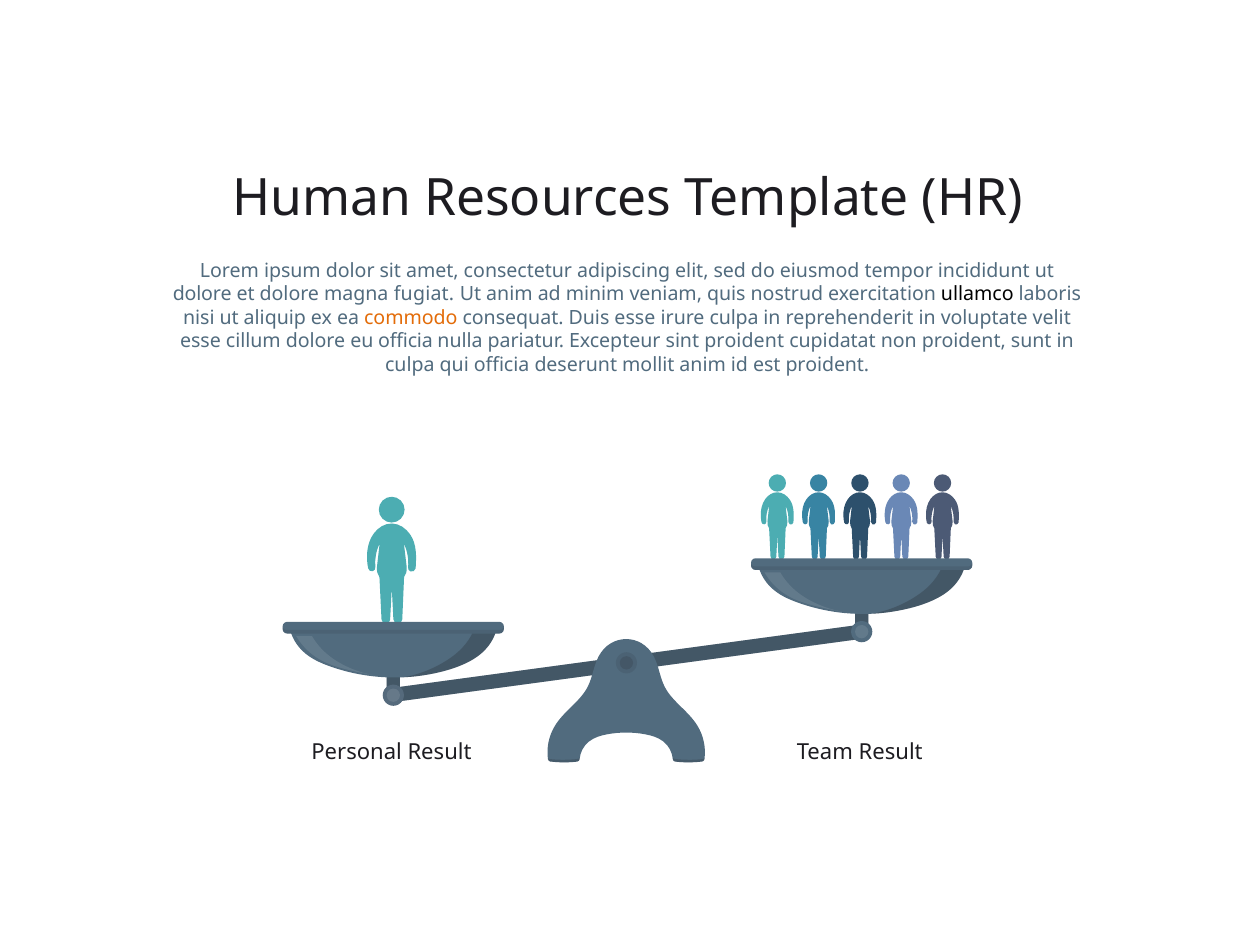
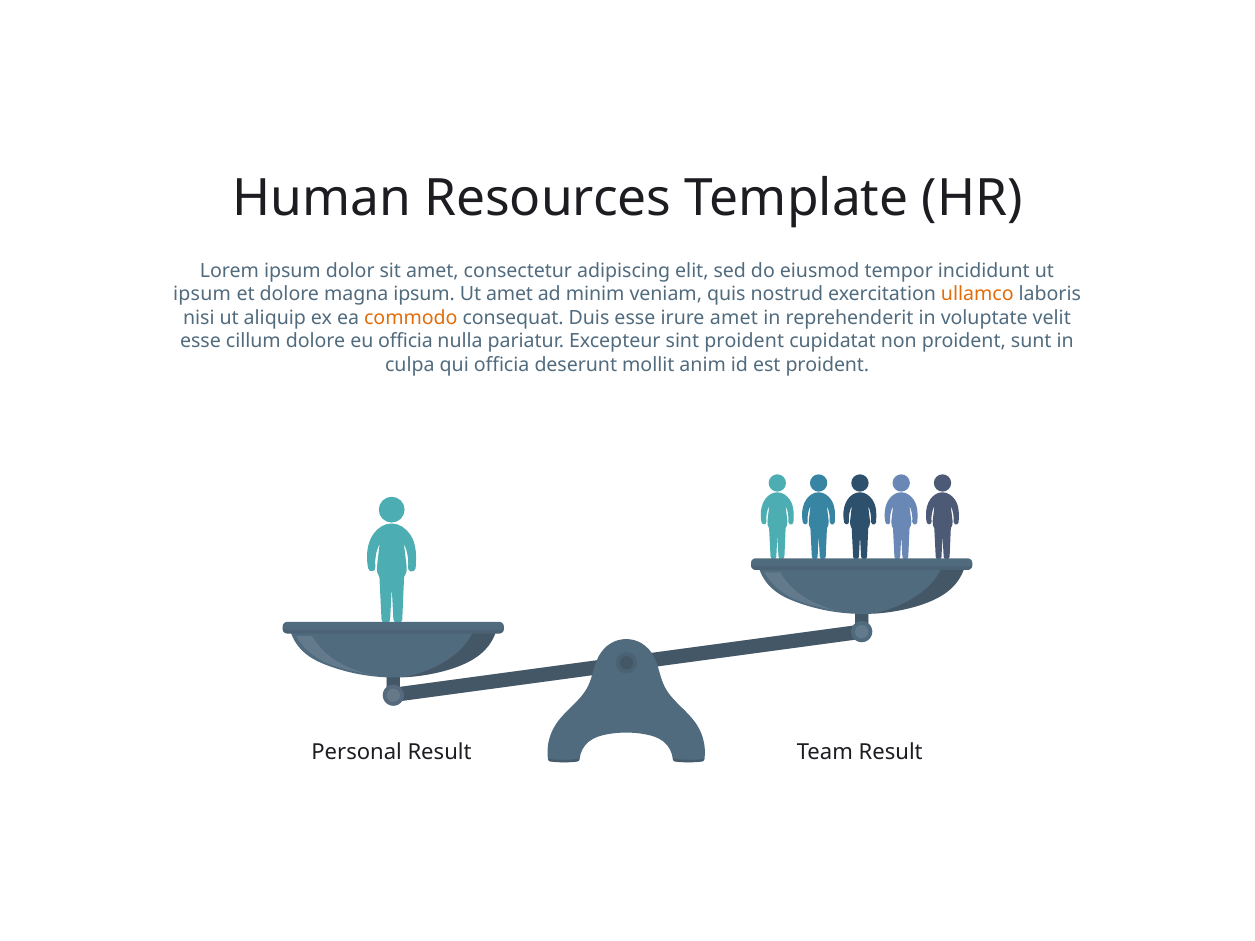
dolore: dolore -> ipsum (202, 294)
magna fugiat: fugiat -> ipsum (424, 294)
Ut anim: anim -> amet (510, 294)
ullamco colour: black -> orange (977, 294)
irure culpa: culpa -> amet (734, 318)
